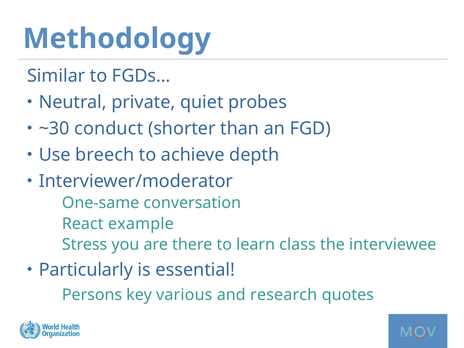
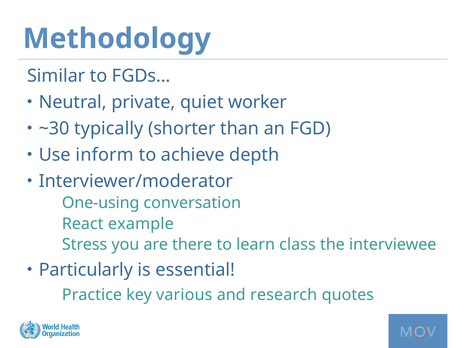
probes: probes -> worker (258, 102)
conduct: conduct -> typically (109, 129)
breech: breech -> inform (105, 155)
One-same: One-same -> One-using (101, 203)
Persons: Persons -> Practice (92, 295)
